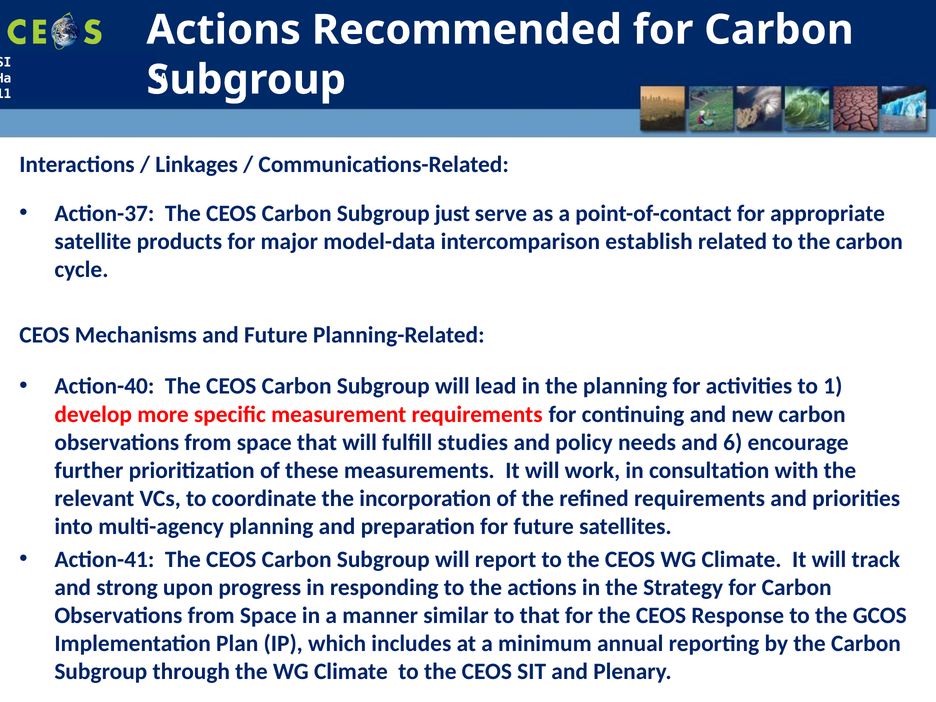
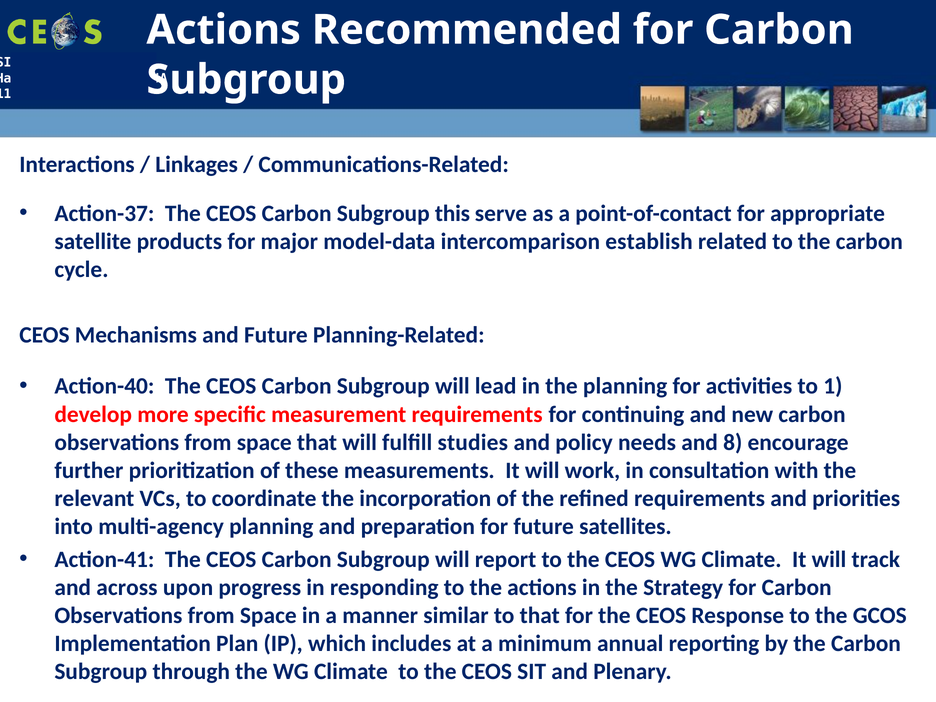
just: just -> this (452, 214)
6: 6 -> 8 (733, 442)
strong: strong -> across (127, 587)
